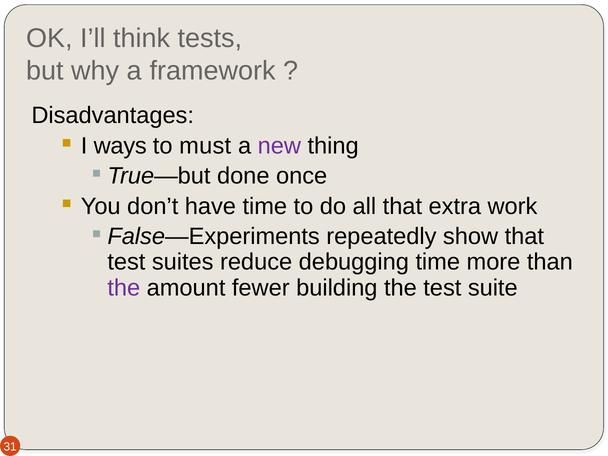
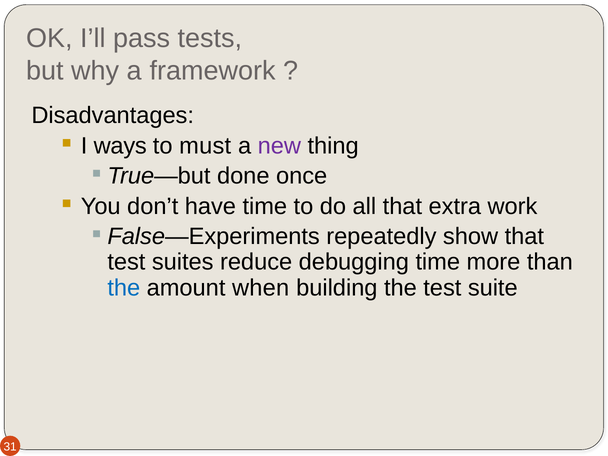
think: think -> pass (142, 38)
the colour: purple -> blue (124, 288)
fewer: fewer -> when (261, 288)
